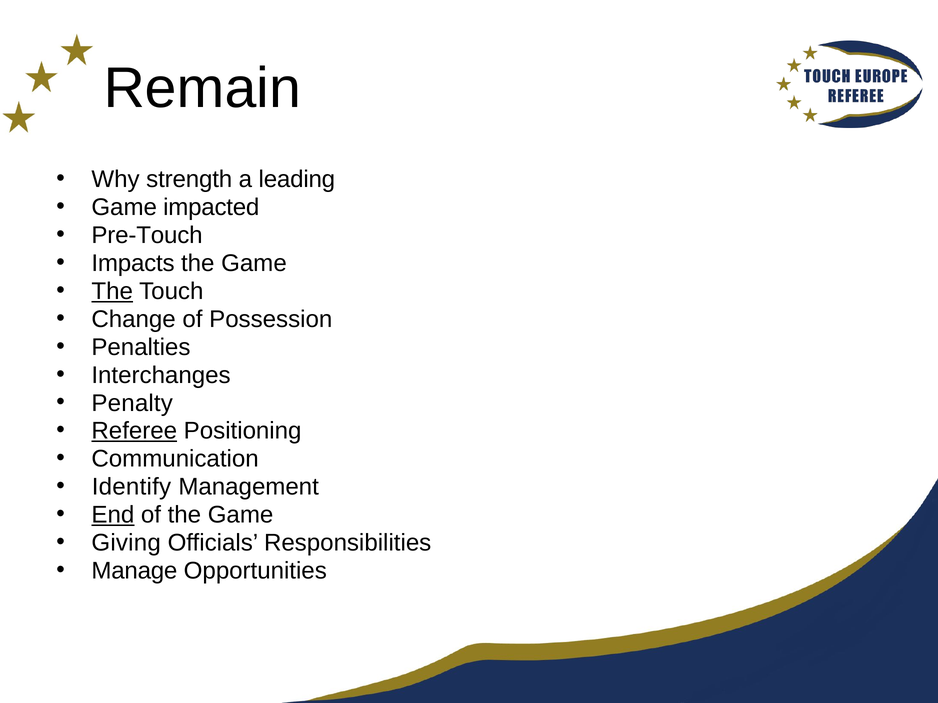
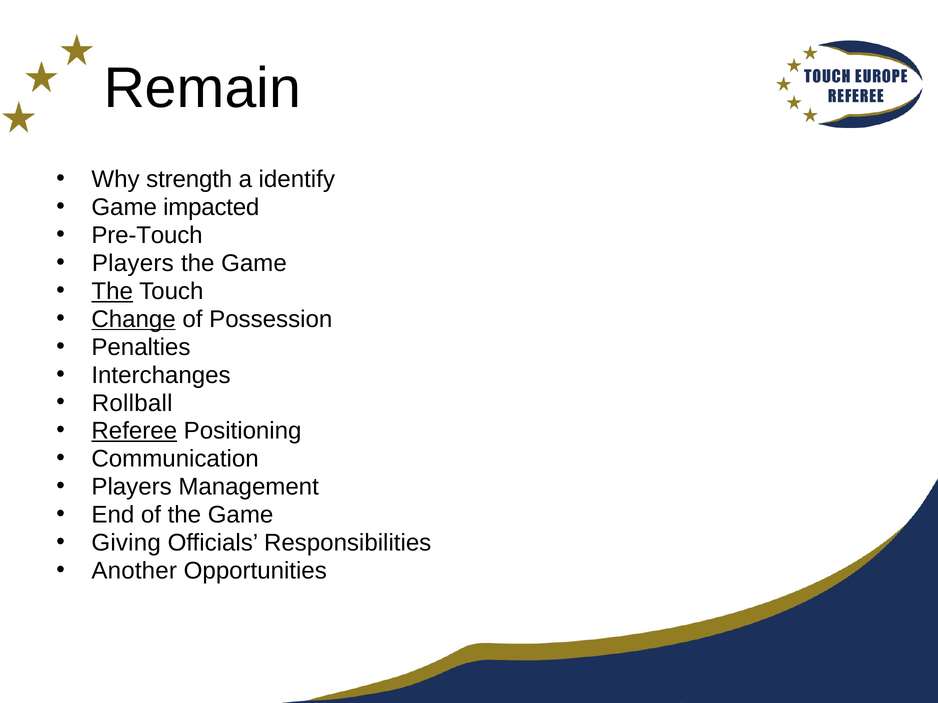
leading: leading -> identify (297, 179)
Impacts: Impacts -> Players (133, 263)
Change underline: none -> present (134, 319)
Penalty: Penalty -> Rollball (132, 403)
Identify: Identify -> Players (132, 487)
End underline: present -> none (113, 515)
Manage: Manage -> Another (134, 571)
